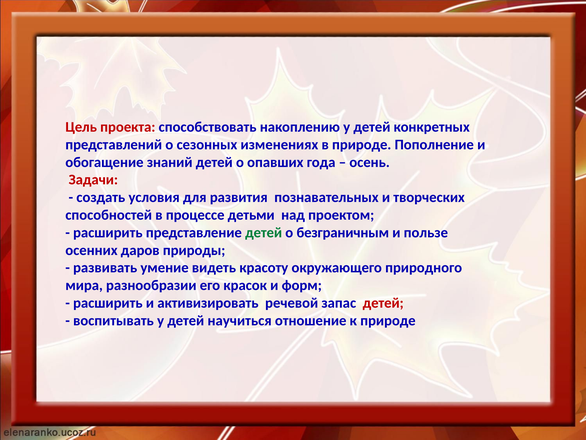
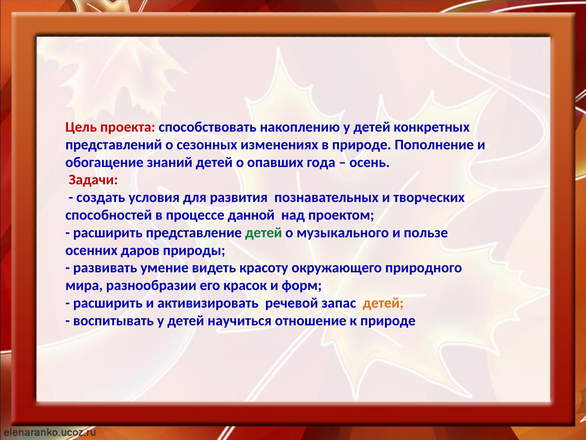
детьми: детьми -> данной (251, 215)
безграничным: безграничным -> музыкального (343, 232)
детей colour: red -> orange (383, 303)
